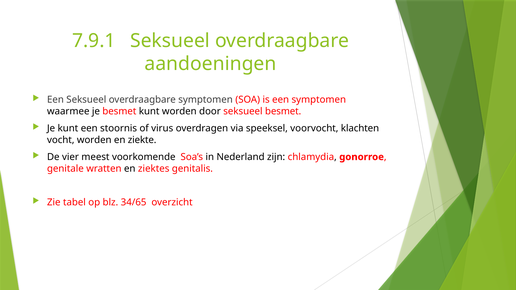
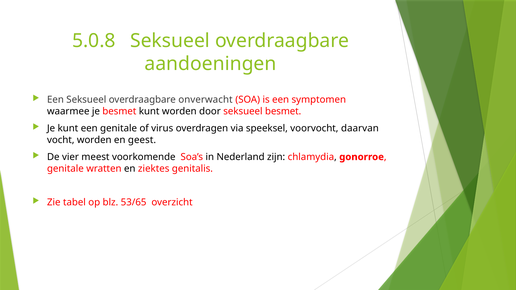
7.9.1: 7.9.1 -> 5.0.8 (94, 41)
overdraagbare symptomen: symptomen -> onverwacht (205, 100)
een stoornis: stoornis -> genitale (119, 128)
klachten: klachten -> daarvan (360, 128)
ziekte: ziekte -> geest (142, 140)
34/65: 34/65 -> 53/65 (134, 203)
